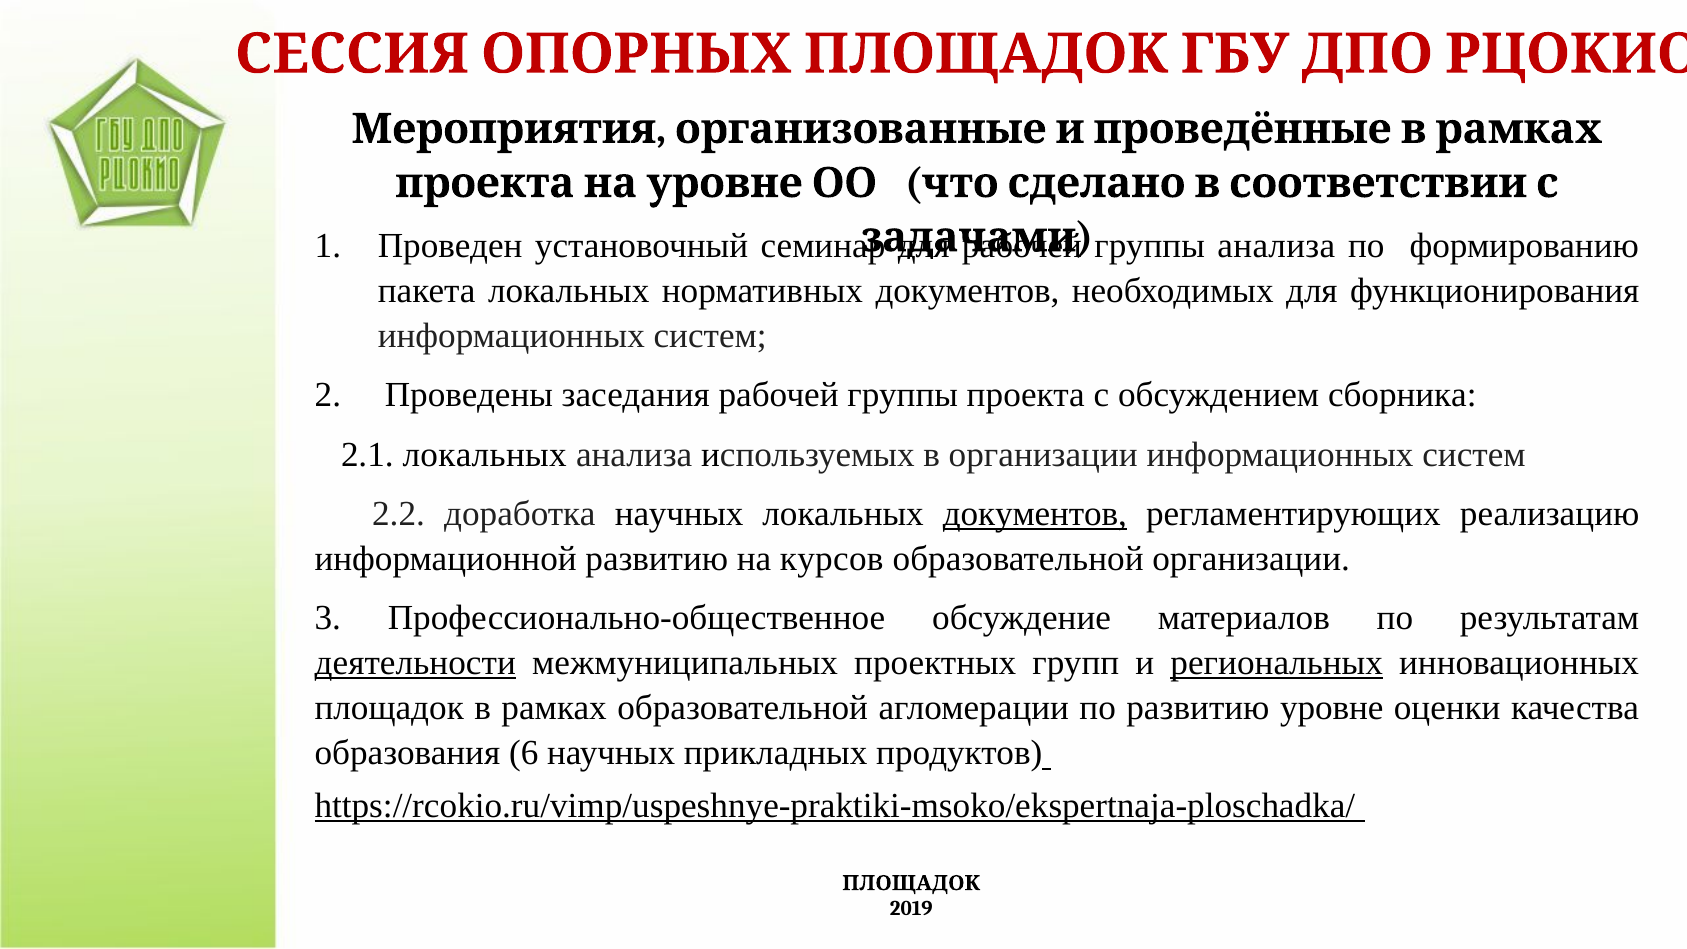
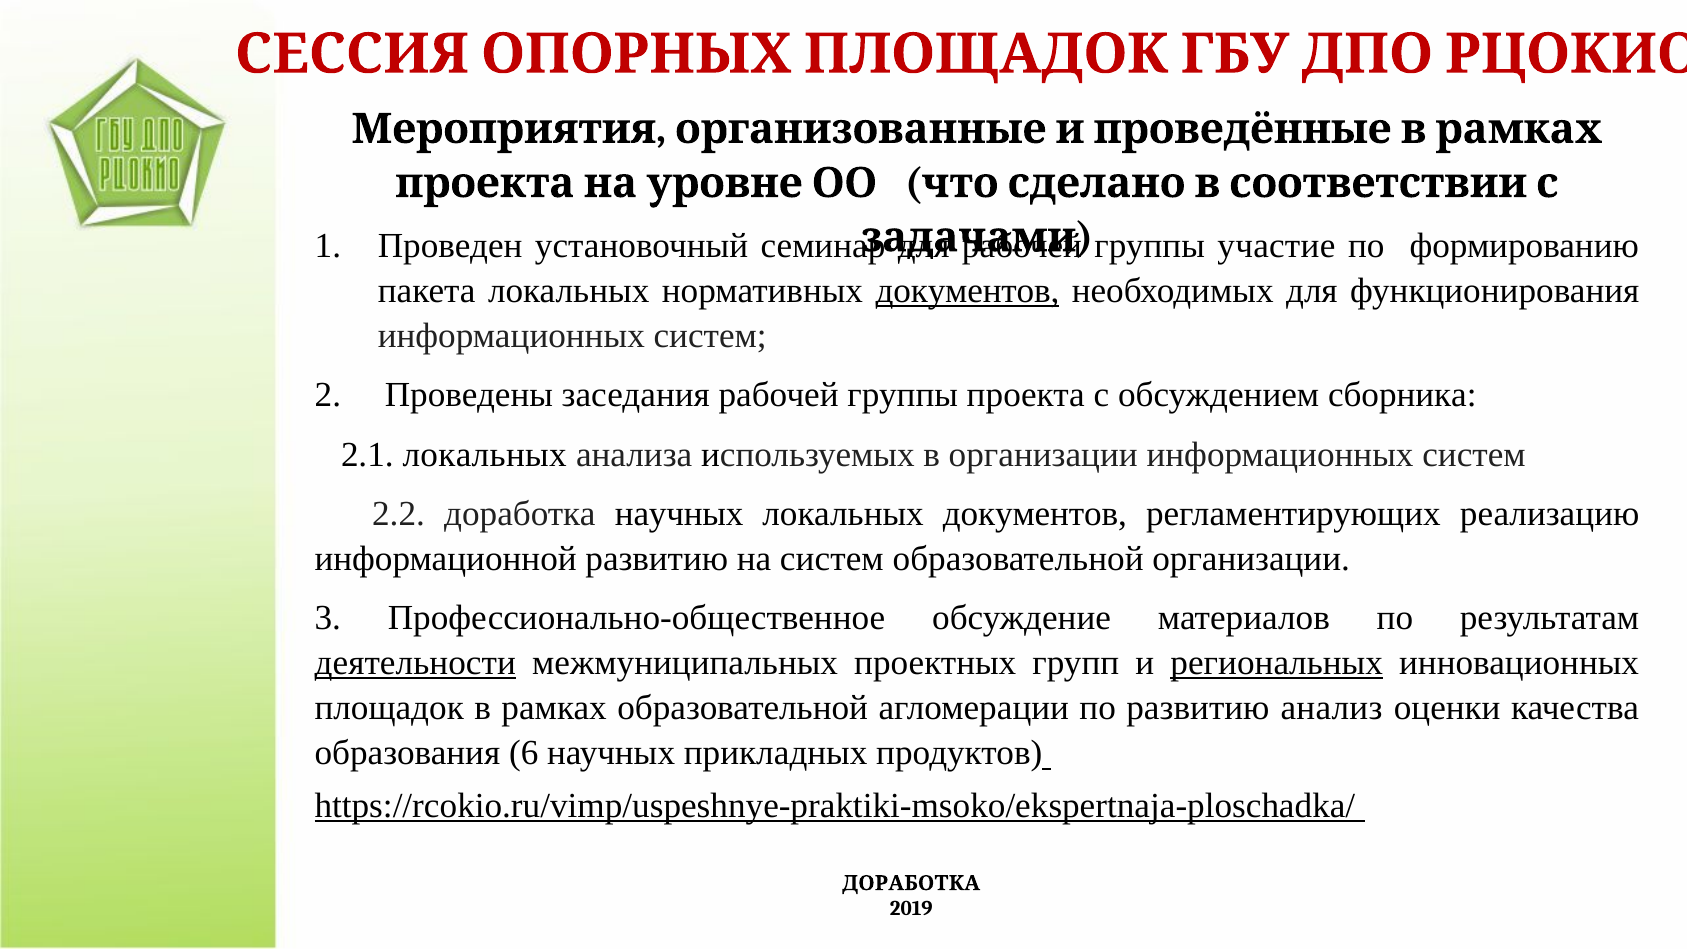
группы анализа: анализа -> участие (1276, 246)
документов underline: none -> present (968, 291)
документов underline: present -> none (1035, 514)
на курсов: курсов -> систем (832, 559)
уровне: уровне -> анализ (1332, 708)
ПЛОЩАДОК: ПЛОЩАДОК -> ДОРАБОТКА (911, 883)
